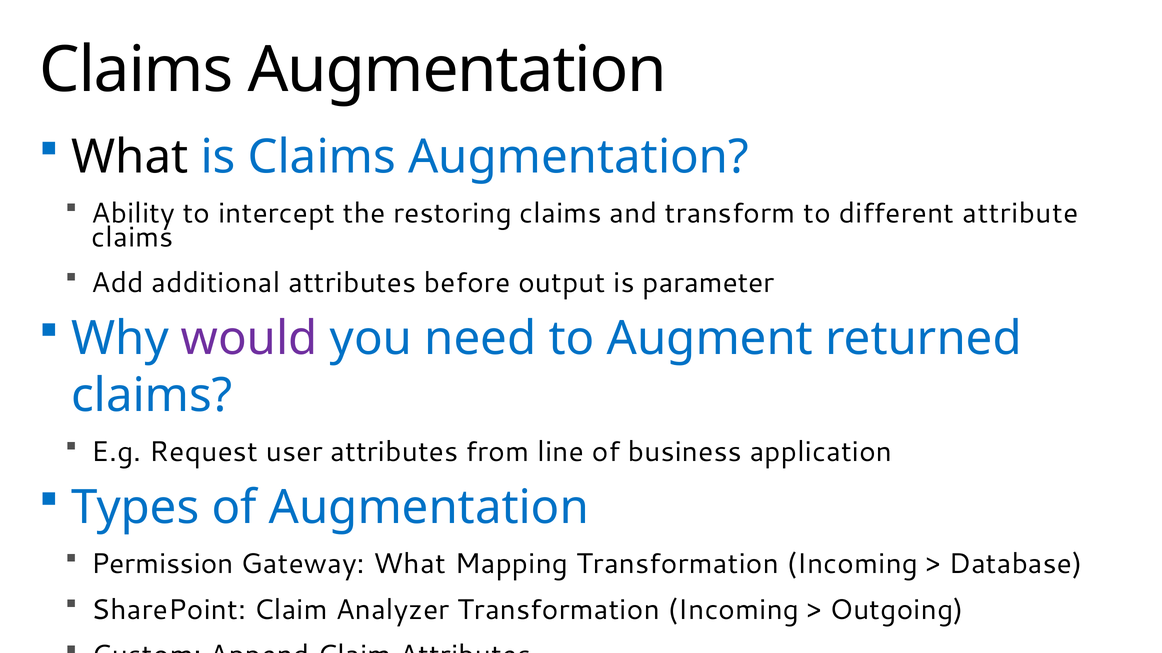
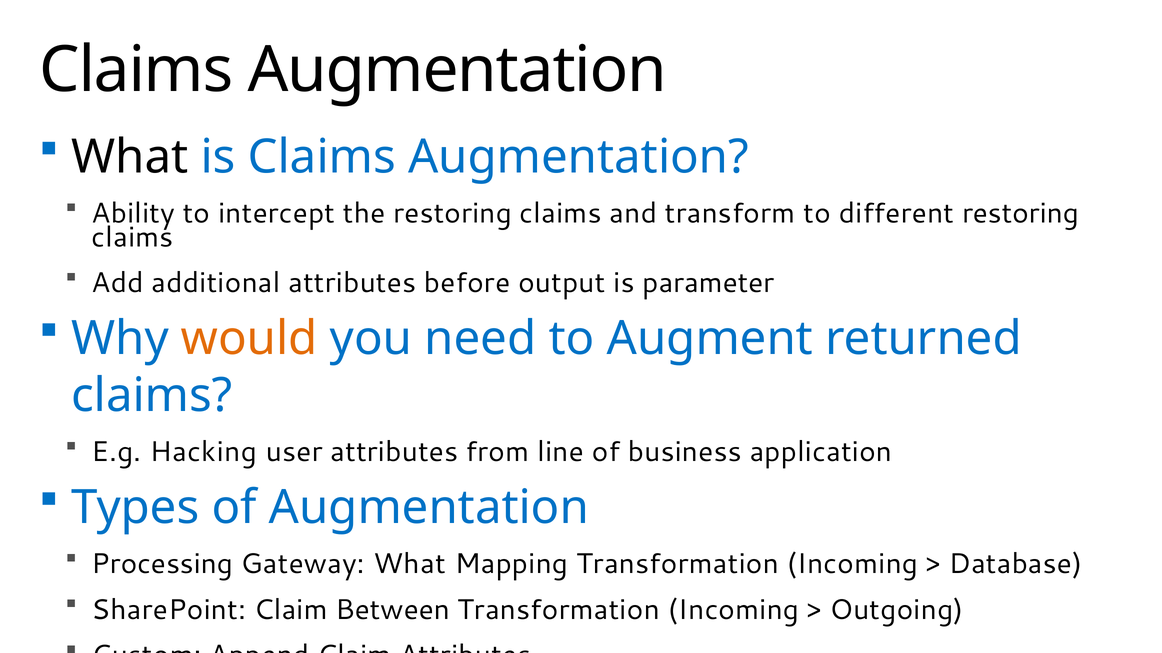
different attribute: attribute -> restoring (1021, 214)
would colour: purple -> orange (249, 339)
Request: Request -> Hacking (203, 452)
Permission: Permission -> Processing (162, 565)
Analyzer: Analyzer -> Between (393, 610)
